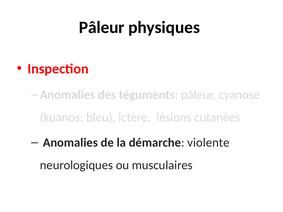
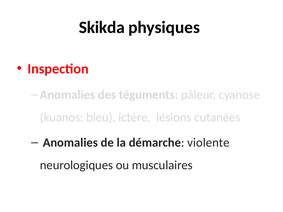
Pâleur: Pâleur -> Skikda (102, 27)
